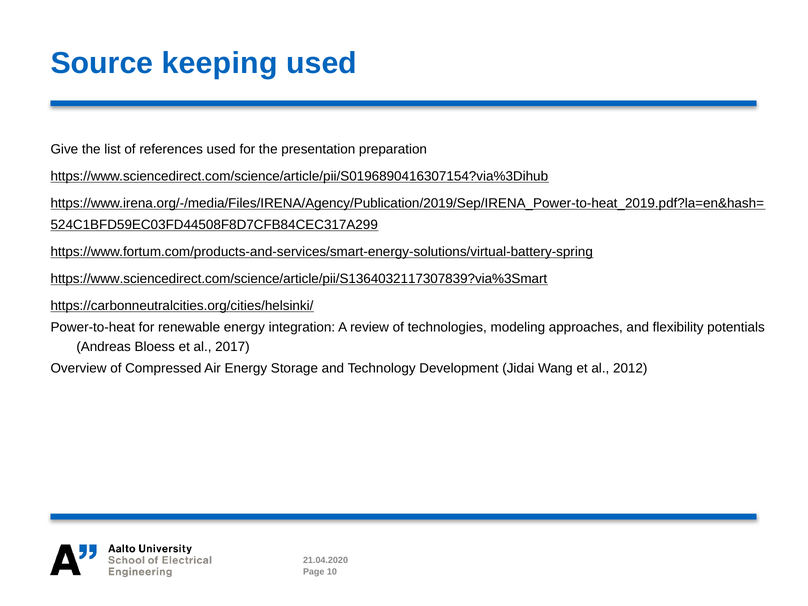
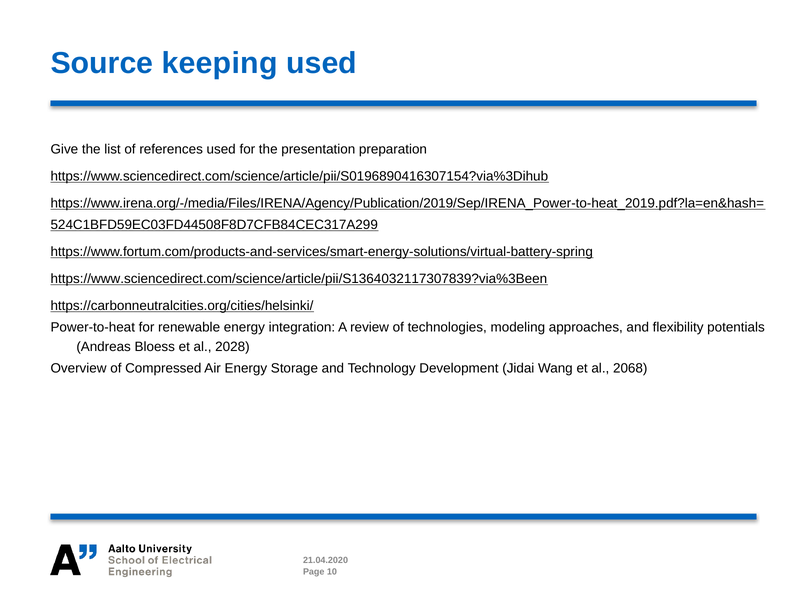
https://www.sciencedirect.com/science/article/pii/S1364032117307839?via%3Smart: https://www.sciencedirect.com/science/article/pii/S1364032117307839?via%3Smart -> https://www.sciencedirect.com/science/article/pii/S1364032117307839?via%3Been (299, 279)
2017: 2017 -> 2028 (232, 347)
2012: 2012 -> 2068 (630, 368)
